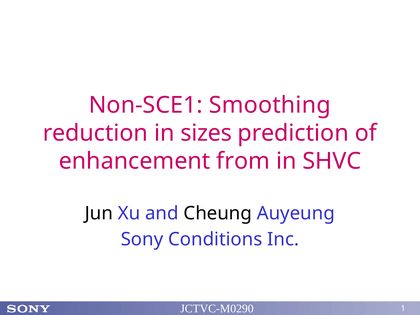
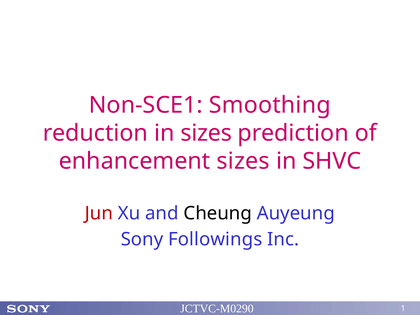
enhancement from: from -> sizes (243, 161)
Jun colour: black -> red (99, 213)
Conditions: Conditions -> Followings (215, 239)
